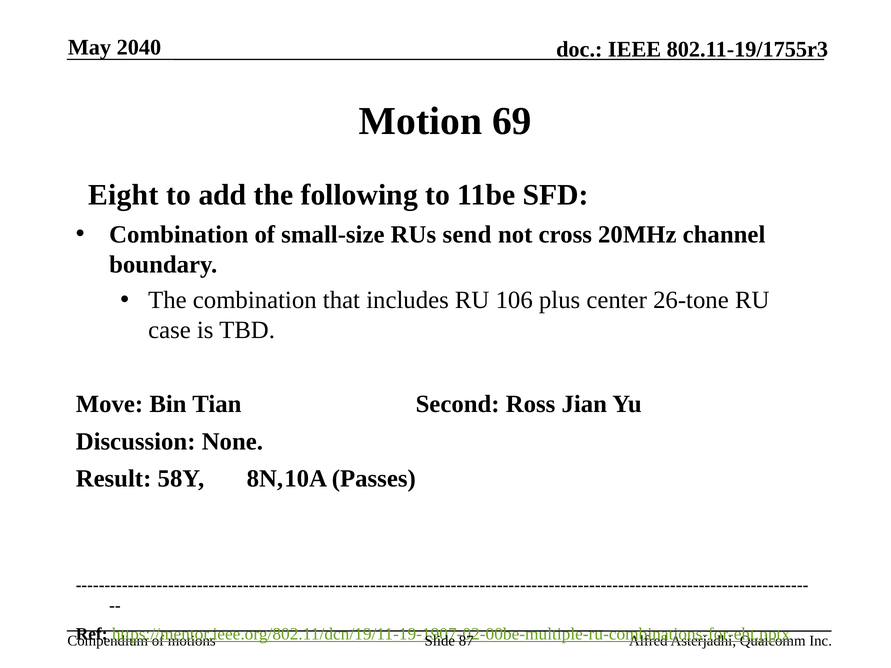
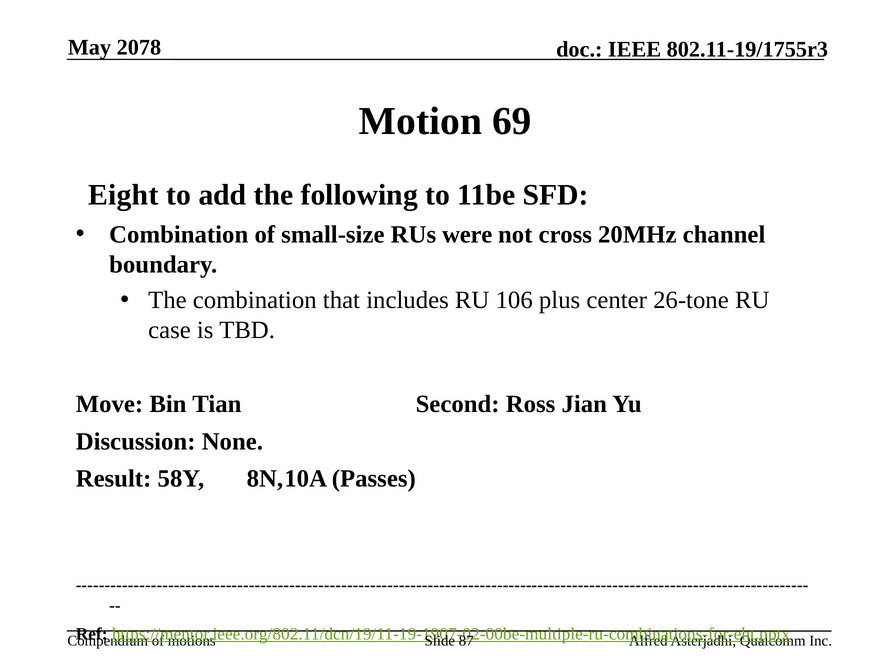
2040: 2040 -> 2078 (139, 47)
send: send -> were (467, 235)
